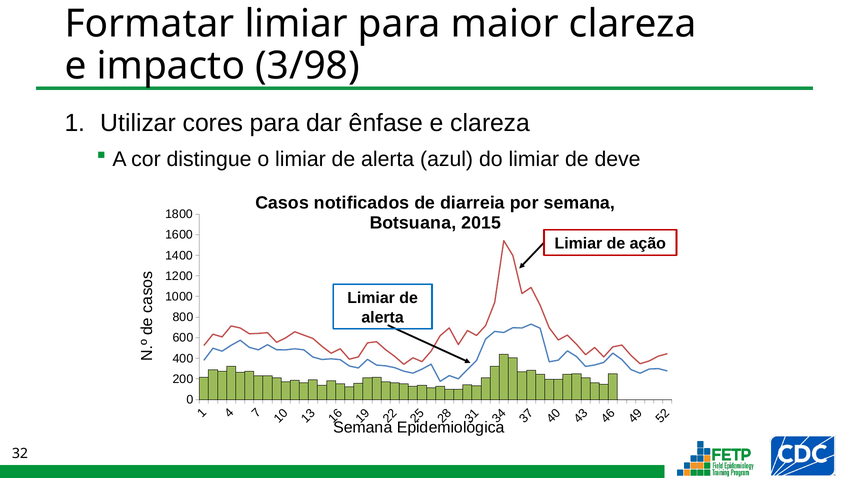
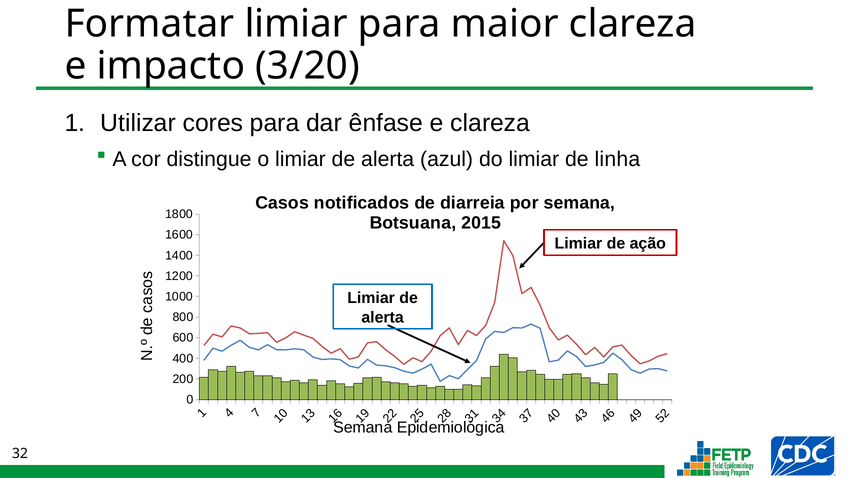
3/98: 3/98 -> 3/20 (307, 66)
deve: deve -> linha (617, 159)
